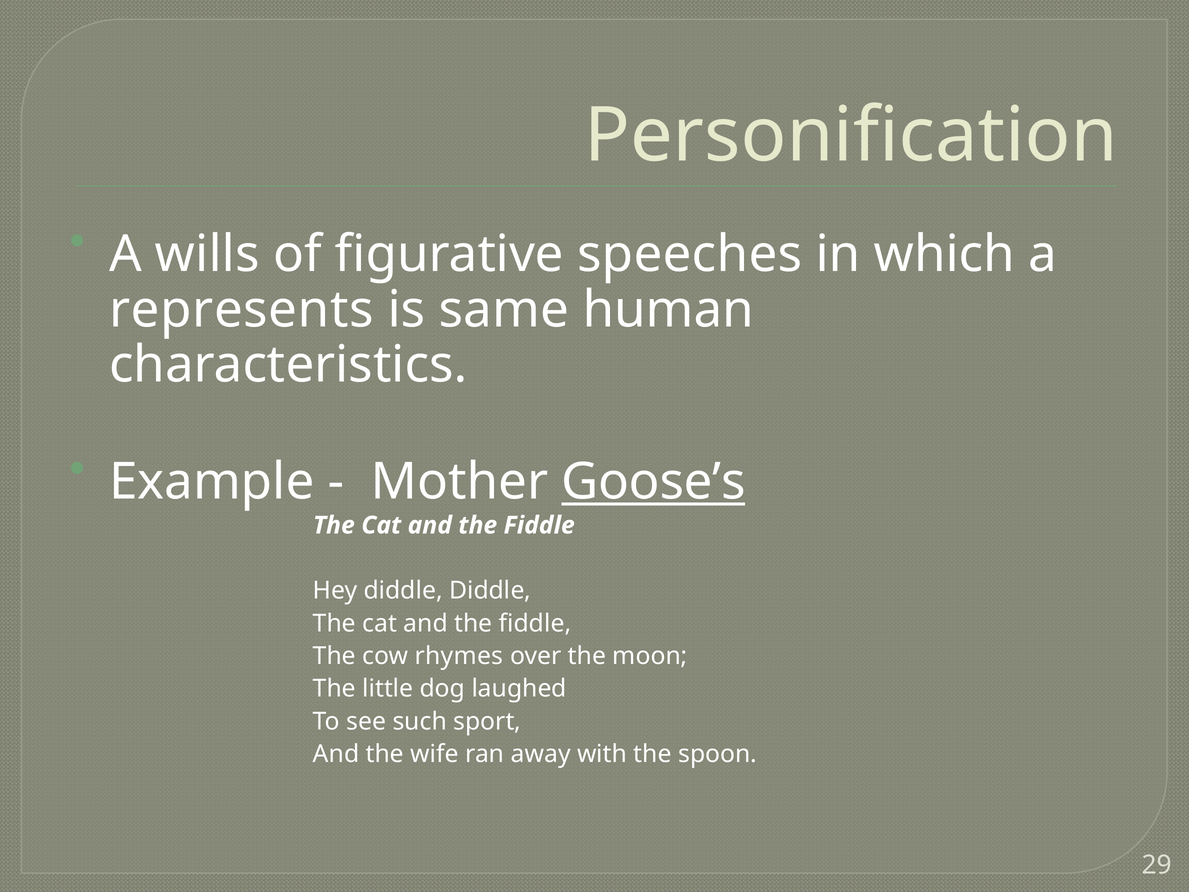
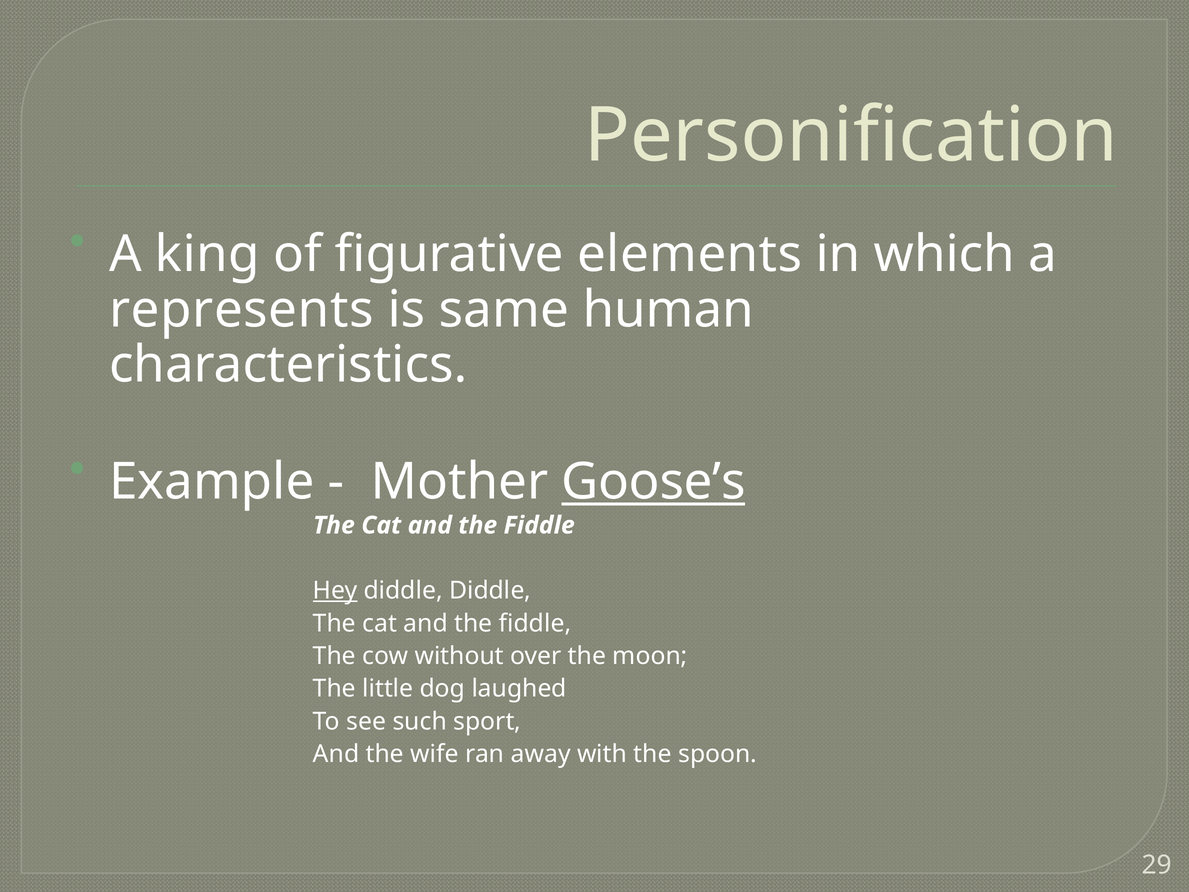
wills: wills -> king (207, 254)
speeches: speeches -> elements (690, 254)
Hey underline: none -> present (335, 591)
rhymes: rhymes -> without (459, 656)
